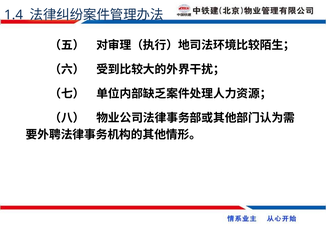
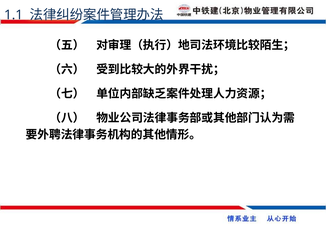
1.4: 1.4 -> 1.1 (14, 15)
